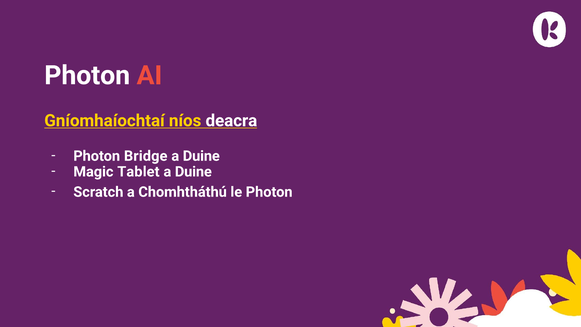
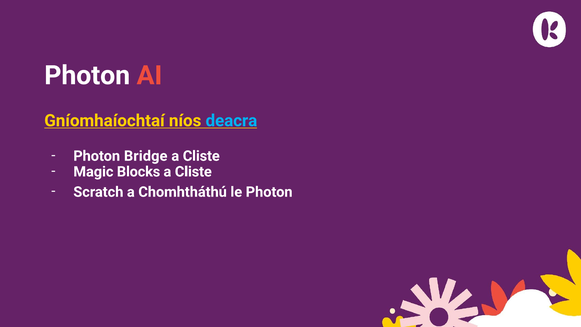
deacra colour: white -> light blue (231, 121)
Duine: Duine -> Cliste (201, 156)
Tablet: Tablet -> Blocks (139, 172)
Duine: Duine -> Cliste (193, 172)
